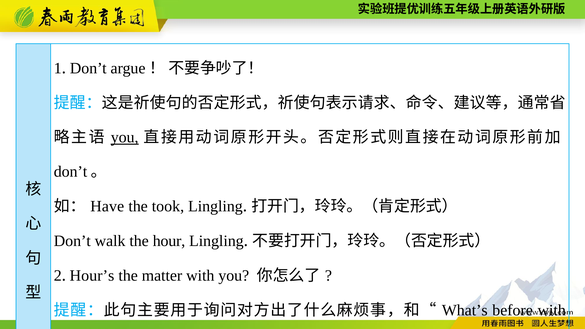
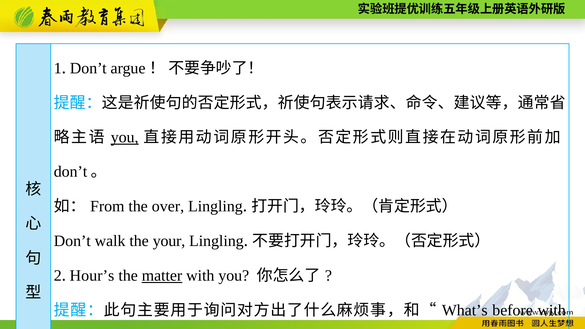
Have: Have -> From (107, 206)
took: took -> over (168, 206)
hour: hour -> your (169, 241)
matter underline: none -> present (162, 276)
